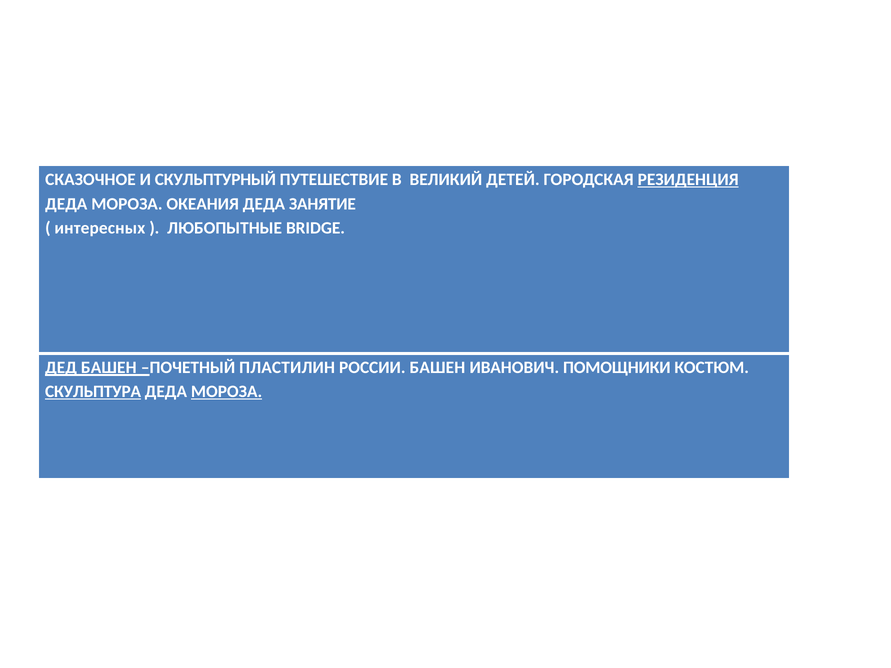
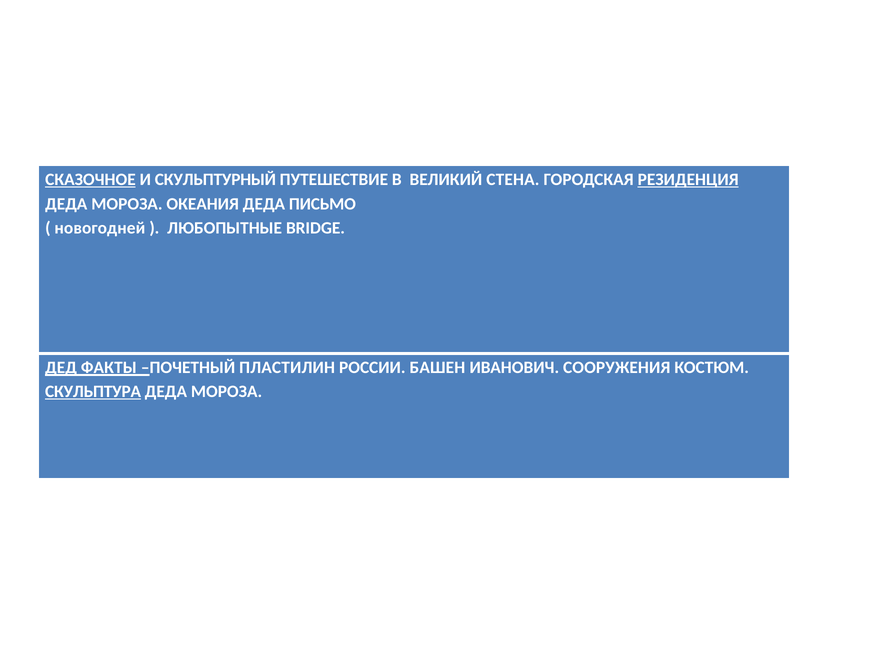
СКАЗОЧНОЕ underline: none -> present (90, 180)
ДЕТЕЙ: ДЕТЕЙ -> СТЕНА (513, 180)
ЗАНЯТИЕ: ЗАНЯТИЕ -> ПИСЬМО (322, 204)
интересных: интересных -> новогодней (100, 228)
ДЕД БАШЕН: БАШЕН -> ФАКТЫ (109, 367)
ПОМОЩНИКИ: ПОМОЩНИКИ -> СООРУЖЕНИЯ (617, 367)
МОРОЗА underline: present -> none (227, 392)
